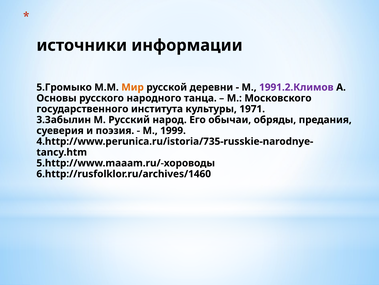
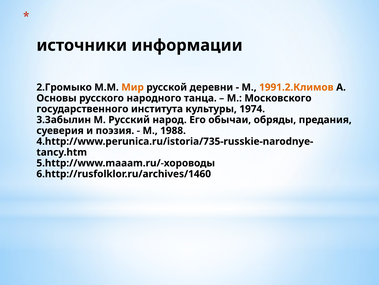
5.Громыко: 5.Громыко -> 2.Громыко (64, 87)
1991.2.Климов colour: purple -> orange (296, 87)
1971: 1971 -> 1974 (252, 109)
1999: 1999 -> 1988 (173, 130)
